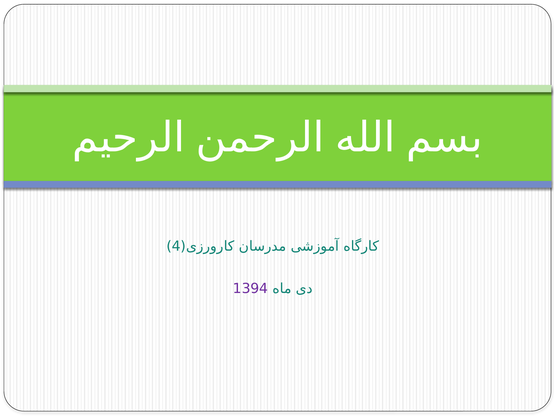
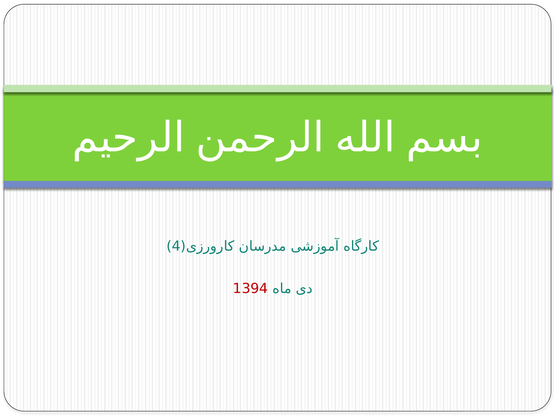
1394 colour: purple -> red (250, 288)
